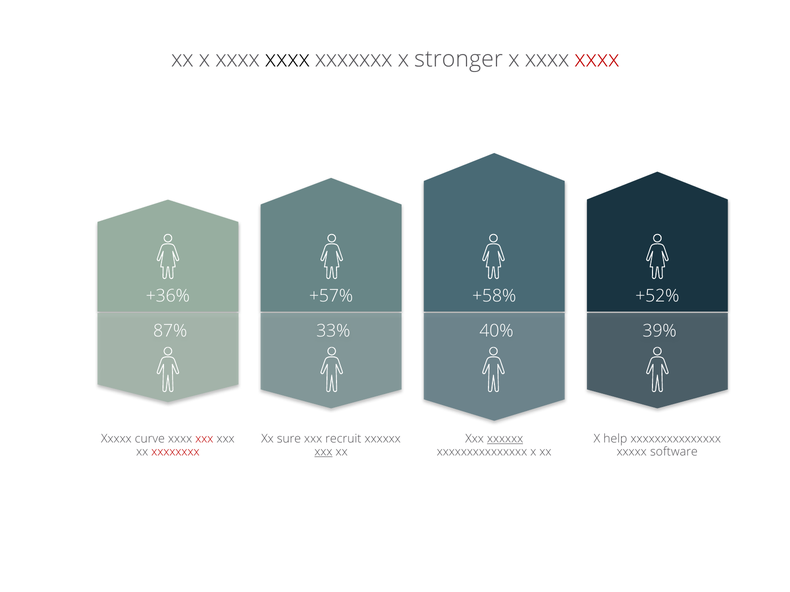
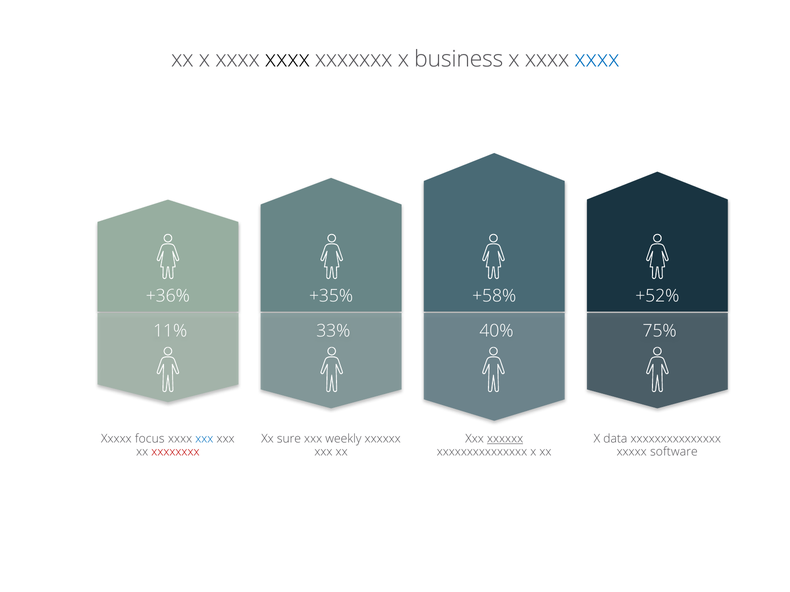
stronger: stronger -> business (459, 59)
xxxx colour: red -> blue (597, 59)
+57%: +57% -> +35% (331, 296)
87%: 87% -> 11% (170, 331)
39%: 39% -> 75% (660, 331)
curve: curve -> focus (150, 439)
xxx colour: red -> blue (204, 439)
recruit: recruit -> weekly (343, 439)
help: help -> data (615, 439)
xxx underline: present -> none (323, 452)
